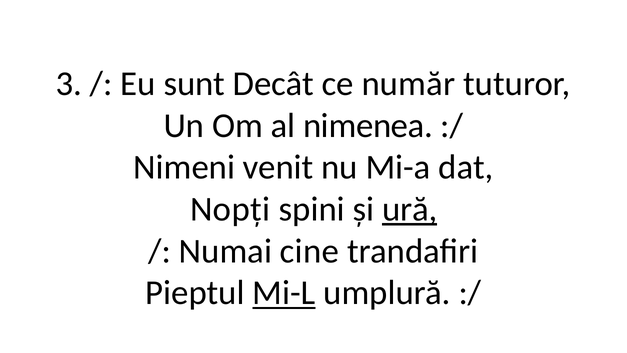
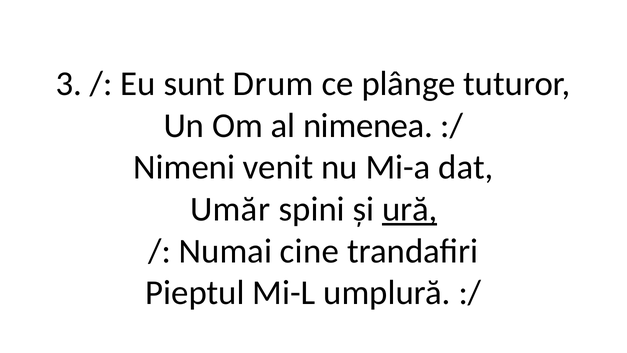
Decât: Decât -> Drum (273, 84)
număr: număr -> plânge (409, 84)
Nopți: Nopți -> Umăr (230, 209)
Mi-L underline: present -> none (284, 293)
